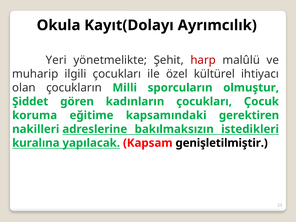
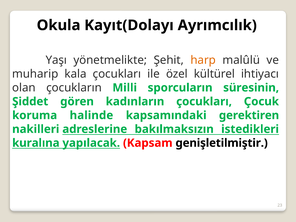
Yeri: Yeri -> Yaşı (56, 60)
harp colour: red -> orange (203, 60)
ilgili: ilgili -> kala (76, 74)
olmuştur: olmuştur -> süresinin (251, 88)
eğitime: eğitime -> halinde (91, 115)
